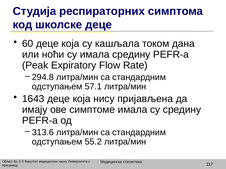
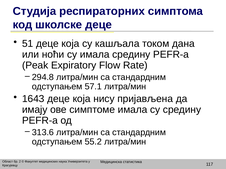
60: 60 -> 51 (28, 44)
